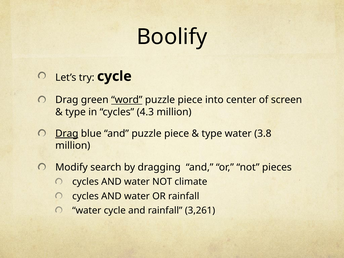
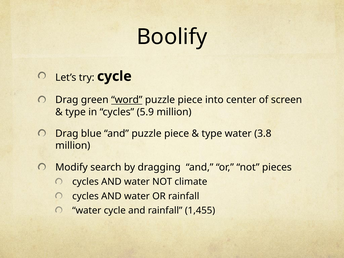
4.3: 4.3 -> 5.9 (145, 112)
Drag underline: present -> none (67, 134)
3,261: 3,261 -> 1,455 (200, 210)
